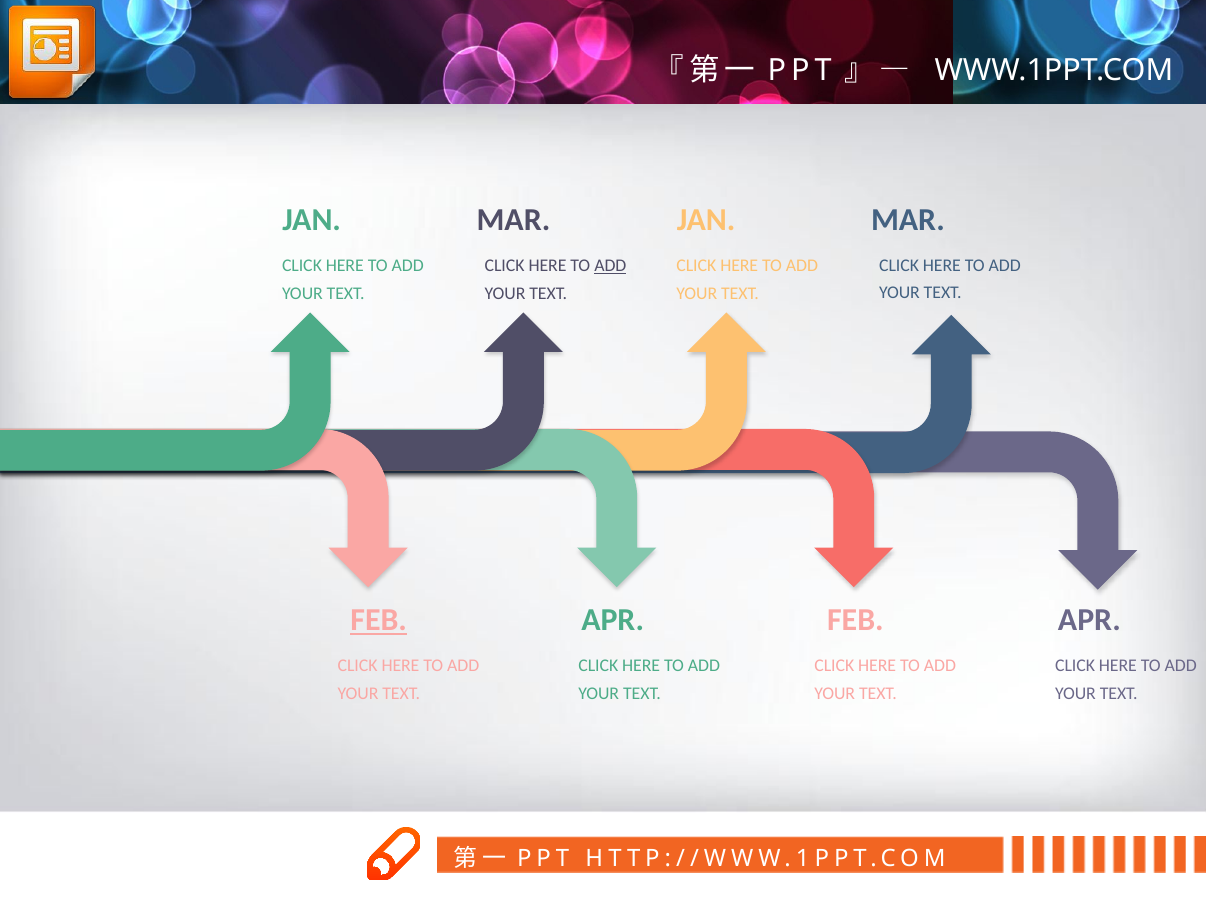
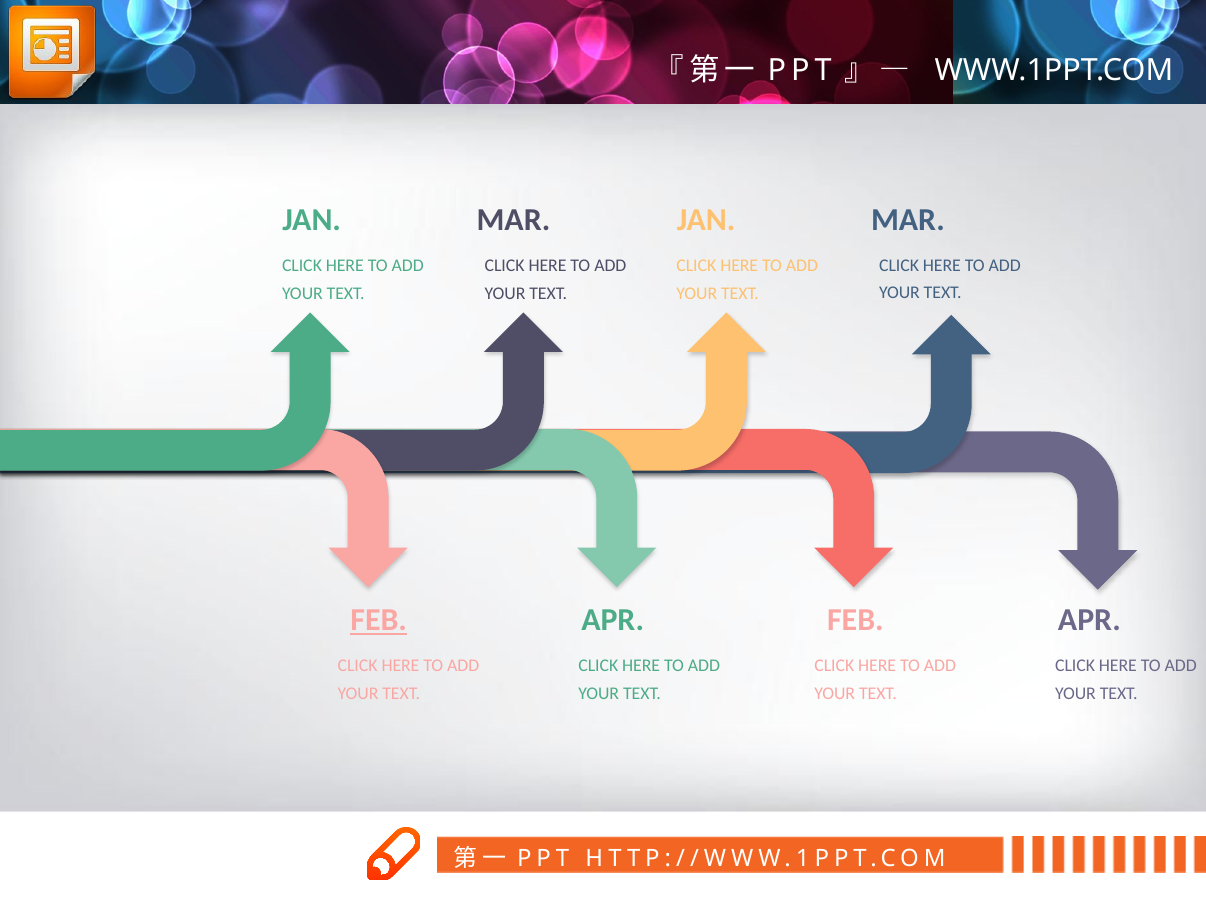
ADD underline: present -> none (610, 266)
